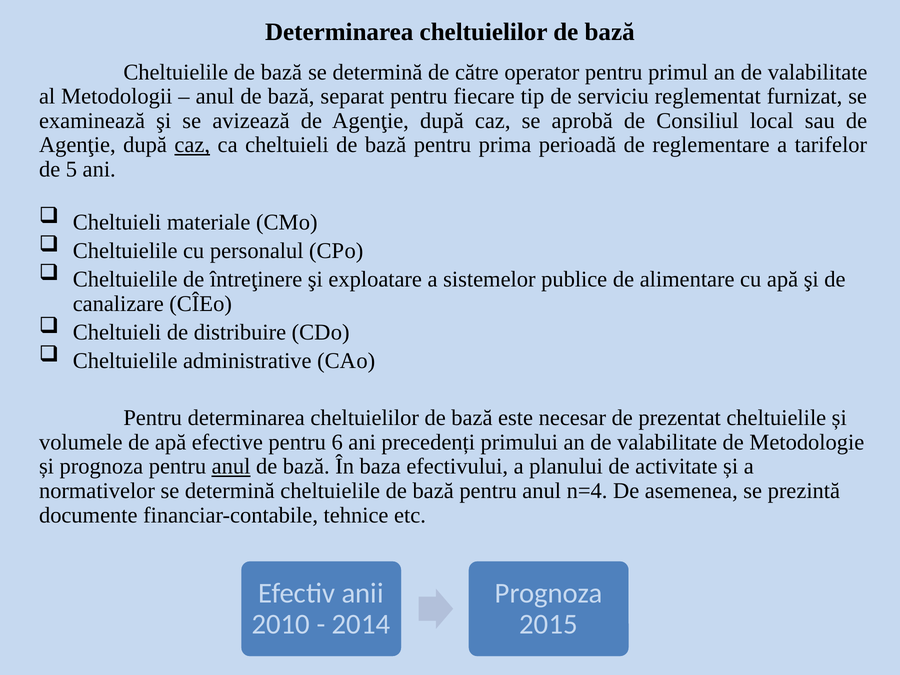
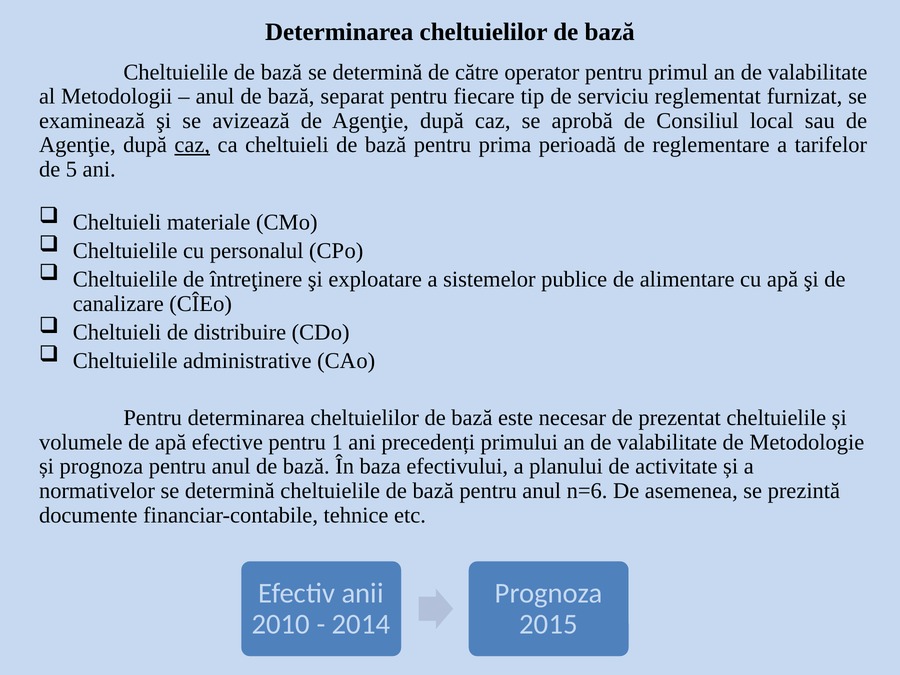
6: 6 -> 1 (337, 442)
anul underline: present -> none (231, 467)
n=4: n=4 -> n=6 (587, 491)
